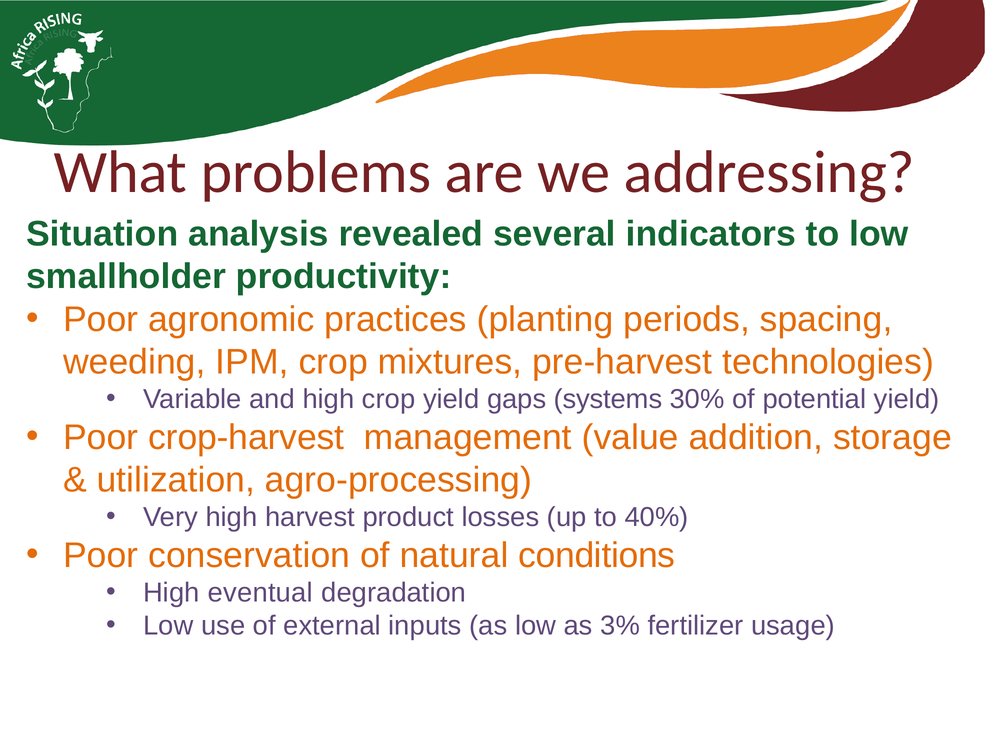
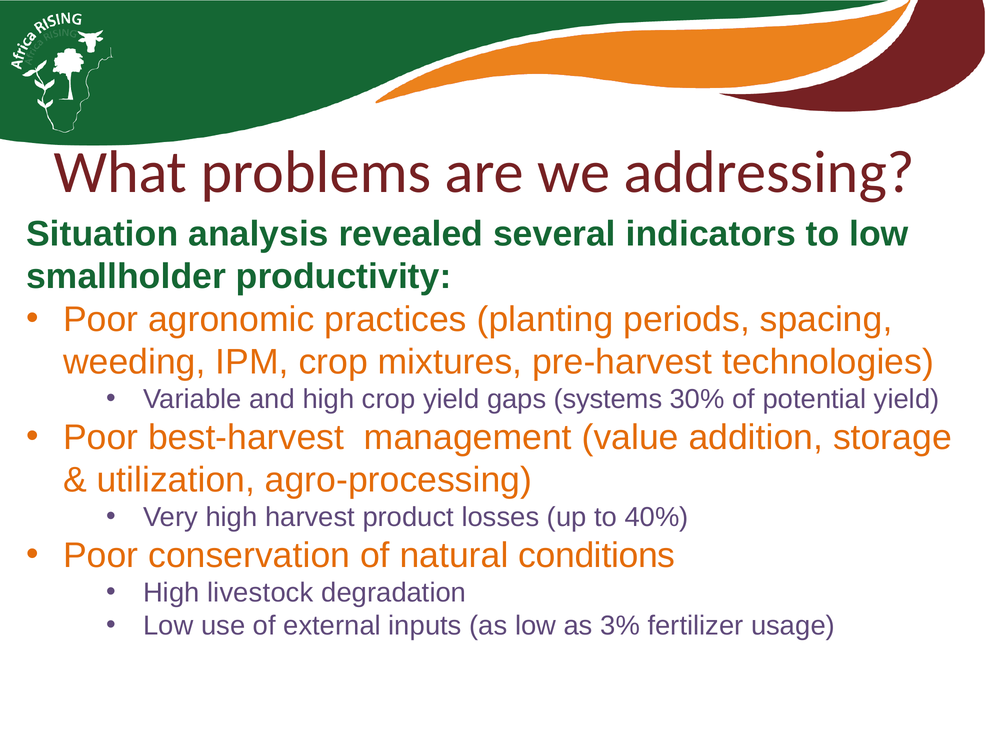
crop-harvest: crop-harvest -> best-harvest (246, 438)
eventual: eventual -> livestock (260, 593)
